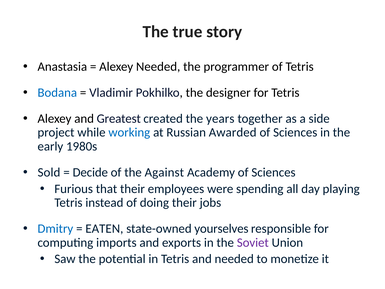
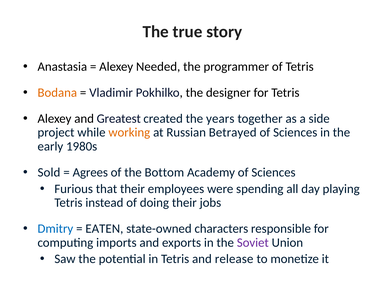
Bodana colour: blue -> orange (57, 93)
working colour: blue -> orange (129, 132)
Awarded: Awarded -> Betrayed (233, 132)
Decide: Decide -> Agrees (90, 172)
Against: Against -> Bottom (164, 172)
yourselves: yourselves -> characters (221, 228)
and needed: needed -> release (234, 259)
